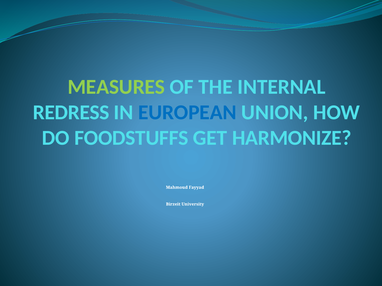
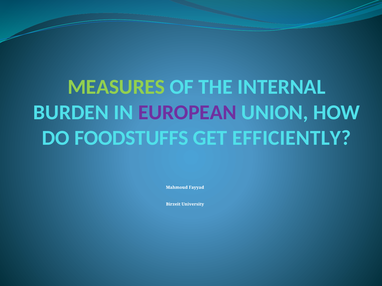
REDRESS: REDRESS -> BURDEN (71, 113)
EUROPEAN colour: blue -> purple (187, 113)
HARMONIZE: HARMONIZE -> EFFICIENTLY (292, 138)
